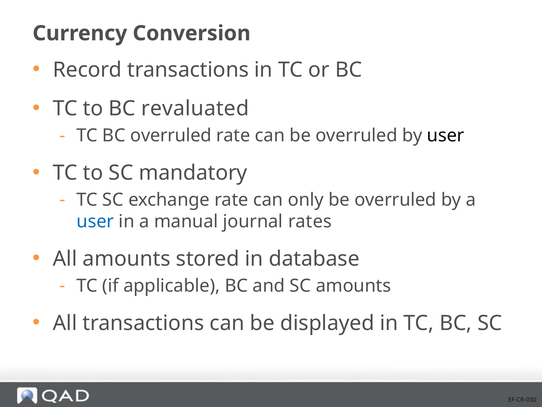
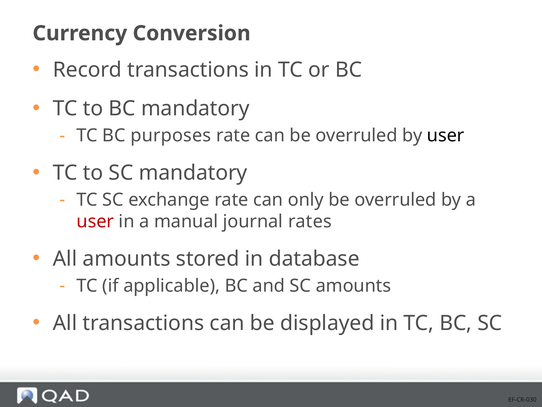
BC revaluated: revaluated -> mandatory (195, 109)
BC overruled: overruled -> purposes (171, 135)
user colour: blue -> red (95, 221)
